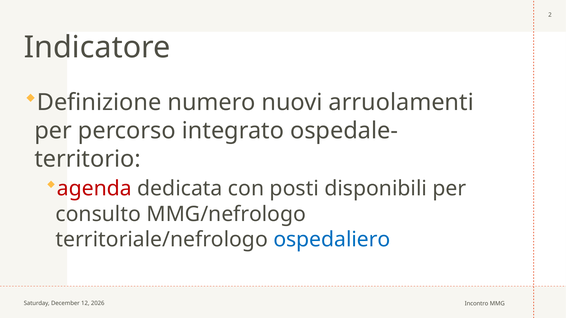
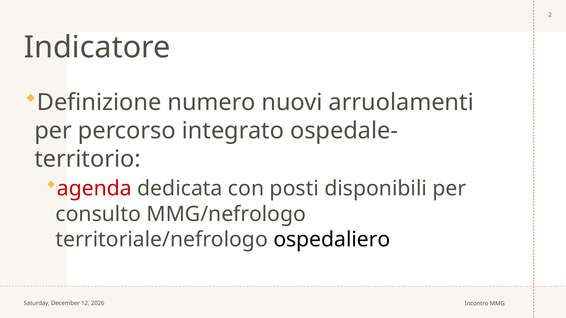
ospedaliero colour: blue -> black (332, 240)
